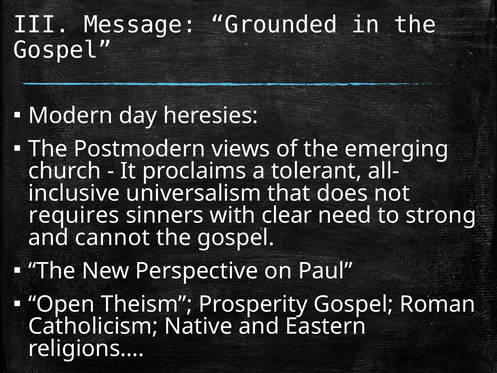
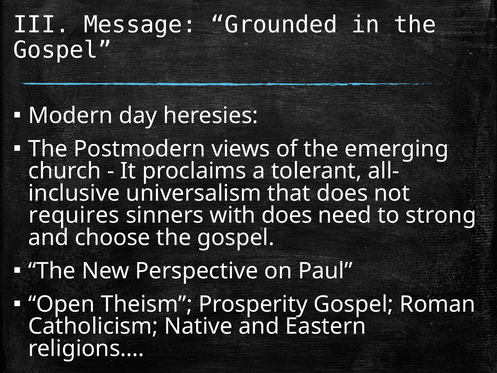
with clear: clear -> does (287, 215)
cannot: cannot -> choose (113, 237)
